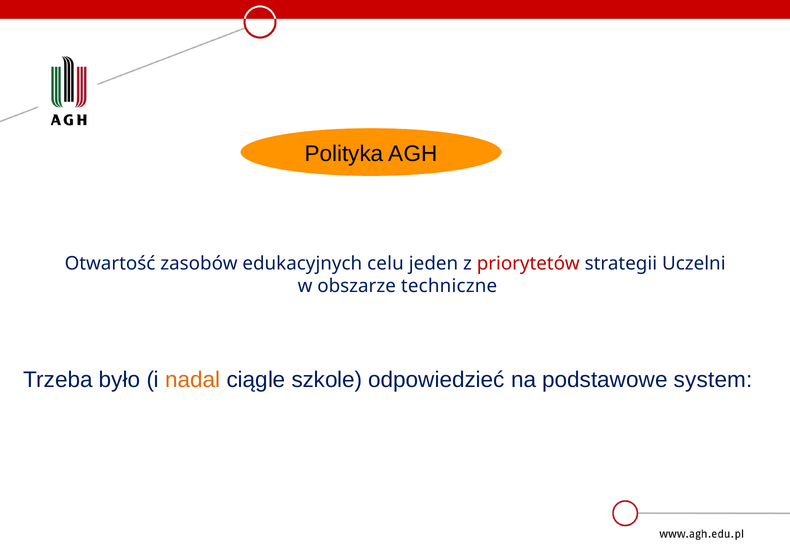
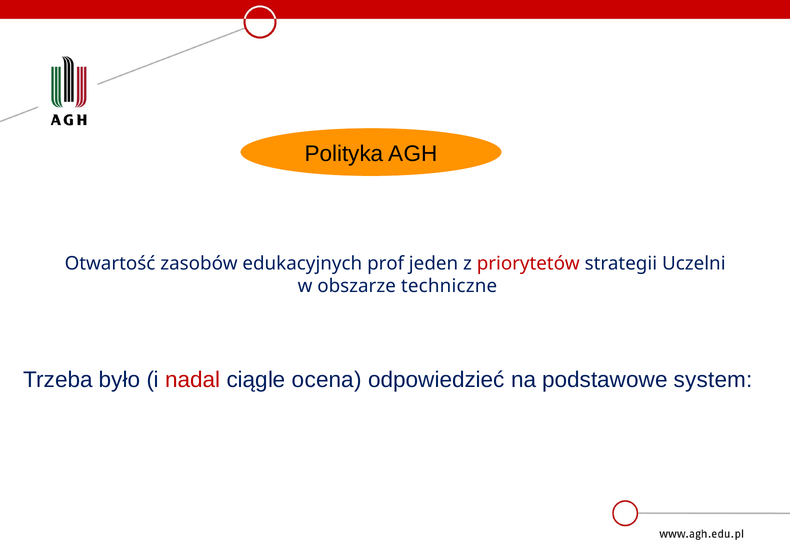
celu: celu -> prof (386, 263)
nadal colour: orange -> red (193, 380)
szkole: szkole -> ocena (327, 380)
